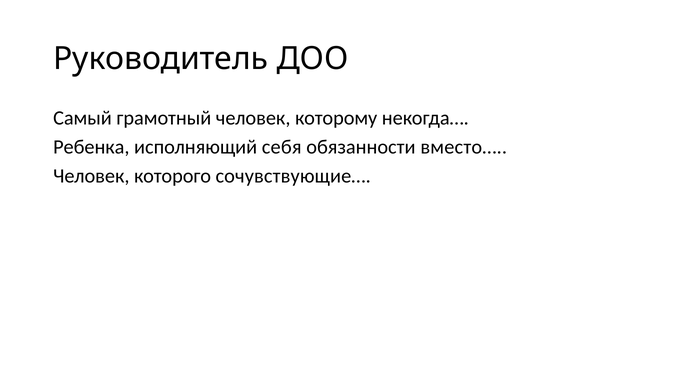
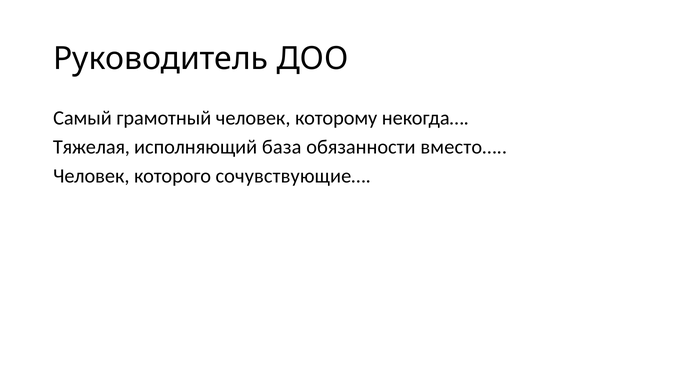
Ребенка: Ребенка -> Тяжелая (91, 147)
себя: себя -> база (282, 147)
